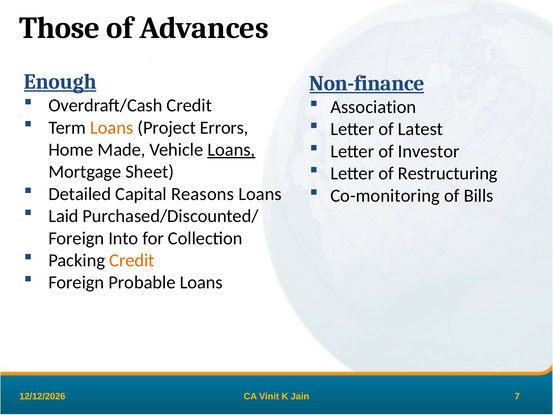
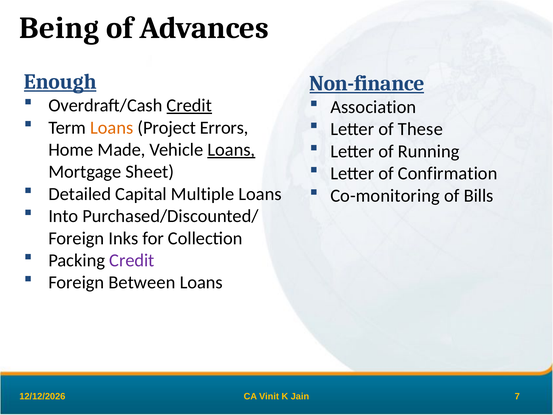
Those: Those -> Being (59, 28)
Credit underline: none -> present (189, 105)
Latest: Latest -> These (420, 129)
Investor: Investor -> Running (429, 151)
Restructuring: Restructuring -> Confirmation (448, 173)
Reasons: Reasons -> Multiple (203, 194)
Laid: Laid -> Into (63, 216)
Into: Into -> Inks (123, 238)
Credit colour: orange -> purple (132, 260)
Probable: Probable -> Between (142, 282)
